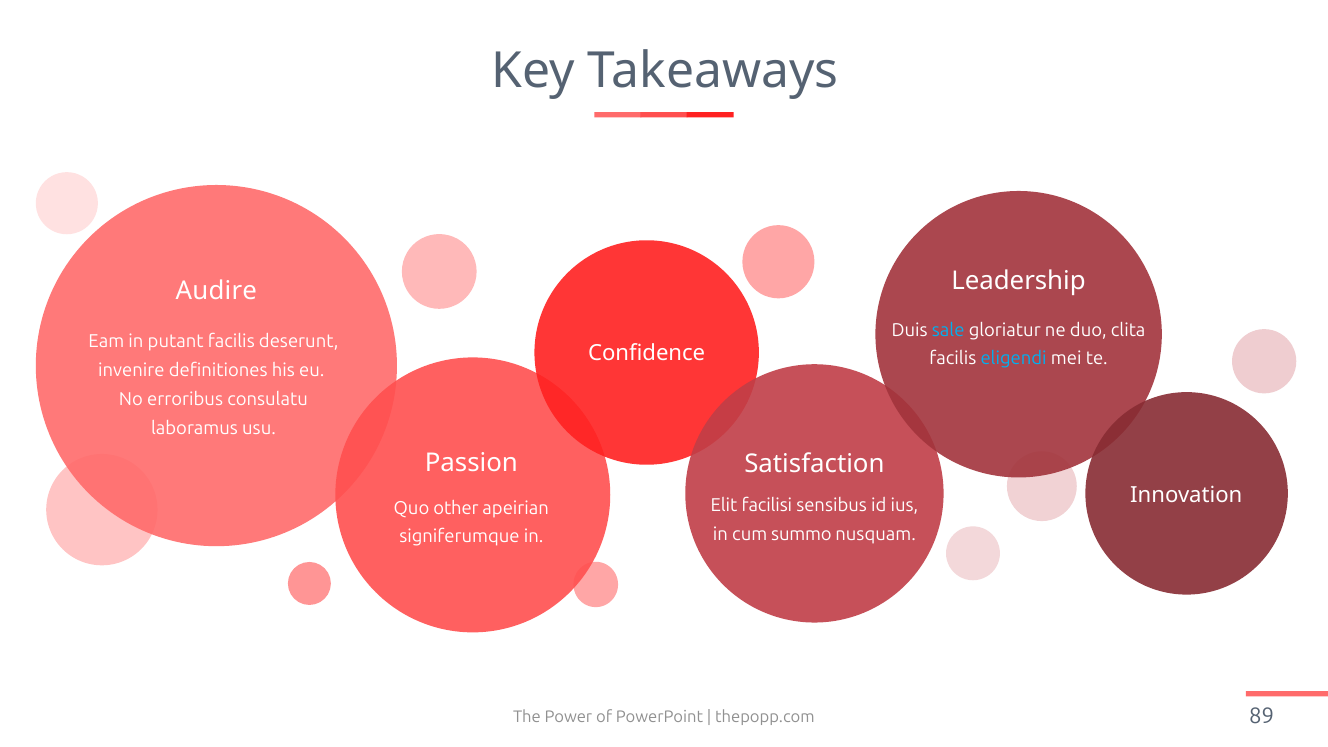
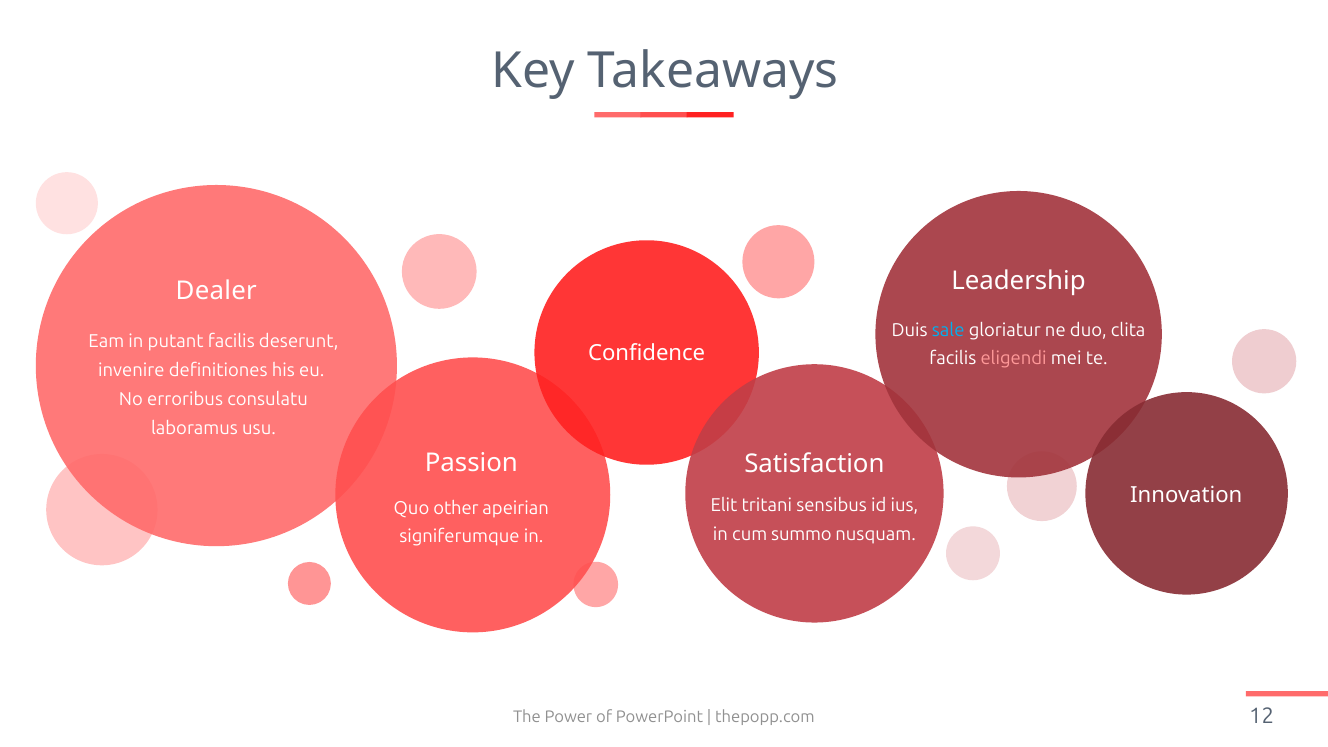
Audire: Audire -> Dealer (216, 291)
eligendi colour: light blue -> pink (1014, 359)
facilisi: facilisi -> tritani (767, 505)
89: 89 -> 12 (1262, 716)
